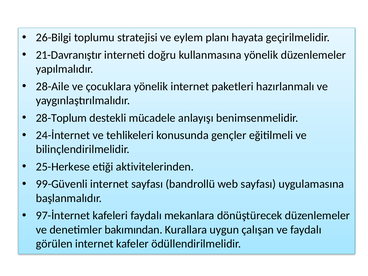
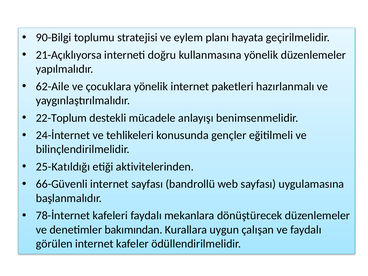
26-Bilgi: 26-Bilgi -> 90-Bilgi (54, 38)
21-Davranıştır: 21-Davranıştır -> 21-Açıklıyorsa (69, 55)
28-Aile: 28-Aile -> 62-Aile (53, 86)
28-Toplum: 28-Toplum -> 22-Toplum (61, 118)
25-Herkese: 25-Herkese -> 25-Katıldığı (63, 167)
99-Güvenli: 99-Güvenli -> 66-Güvenli (62, 184)
97-İnternet: 97-İnternet -> 78-İnternet (63, 216)
